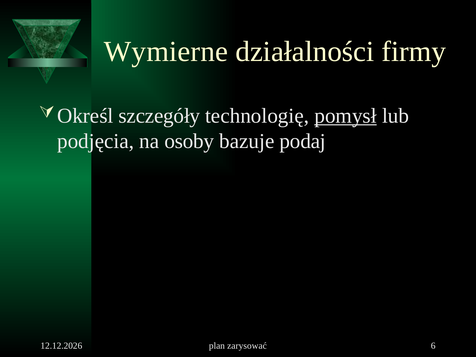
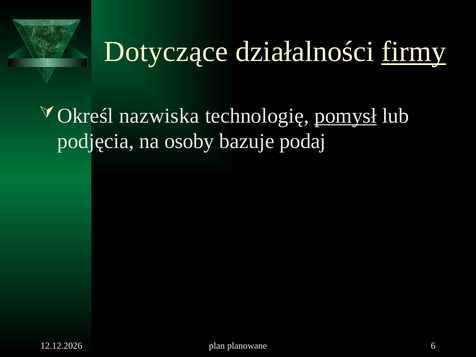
Wymierne: Wymierne -> Dotyczące (166, 52)
firmy underline: none -> present (414, 52)
szczegóły: szczegóły -> nazwiska (159, 116)
zarysować: zarysować -> planowane (247, 346)
